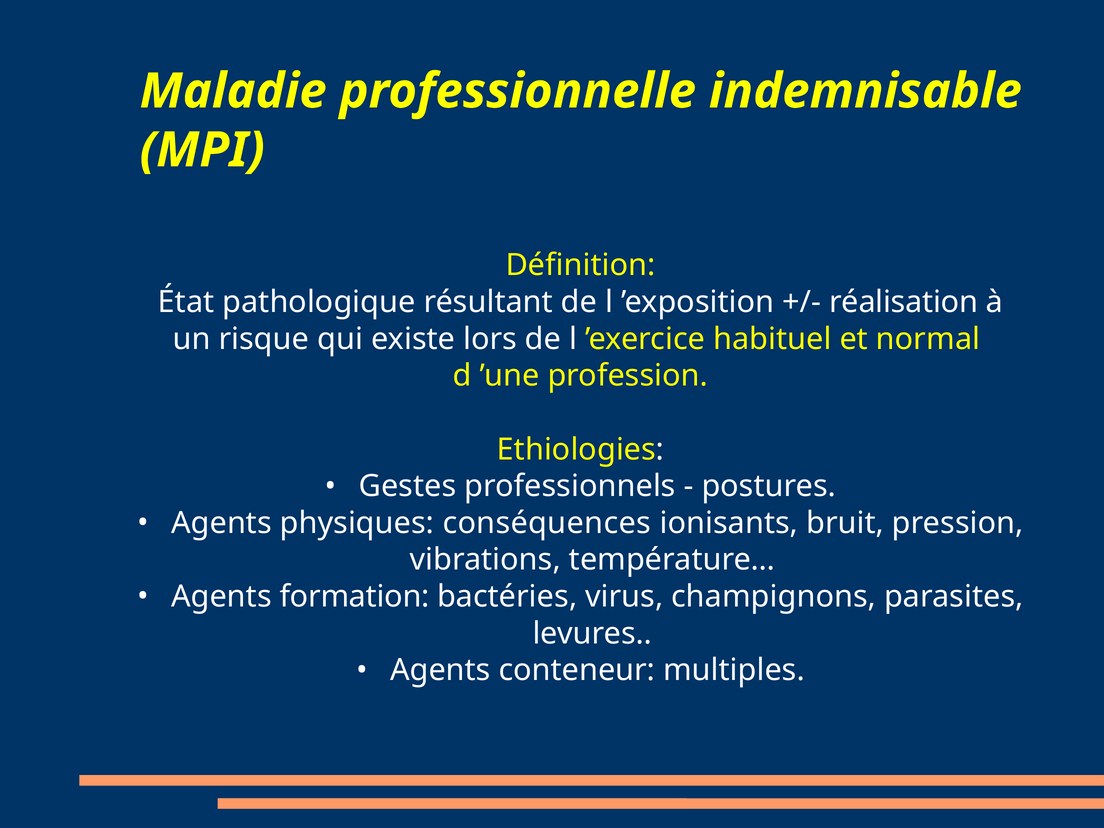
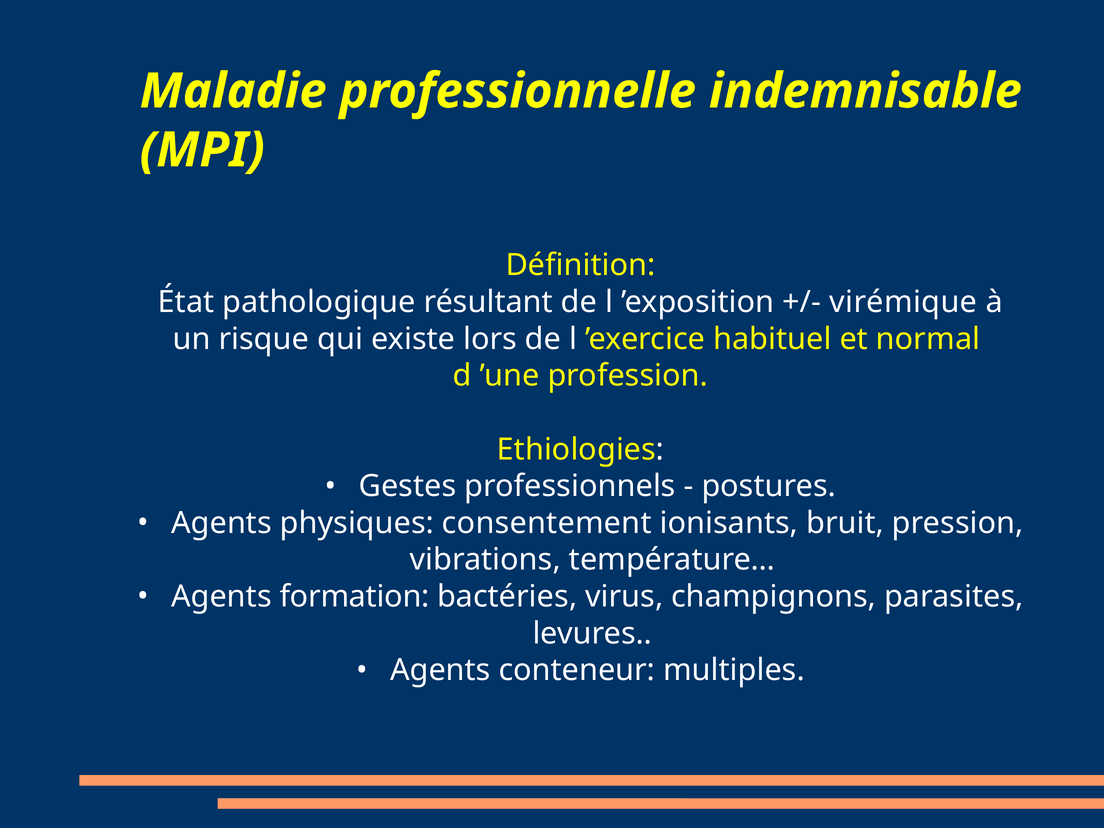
réalisation: réalisation -> virémique (903, 302)
conséquences: conséquences -> consentement (547, 523)
